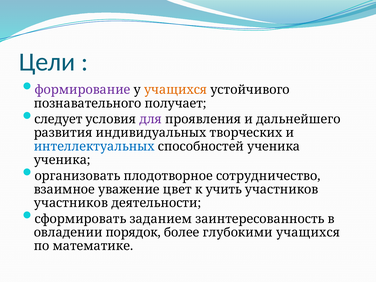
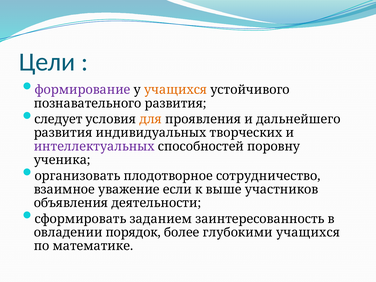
познавательного получает: получает -> развития (176, 103)
для colour: purple -> orange (151, 119)
интеллектуальных colour: blue -> purple (94, 146)
способностей ученика: ученика -> поровну (274, 146)
цвет: цвет -> если (177, 189)
учить: учить -> выше (224, 189)
участников: участников -> объявления (71, 203)
